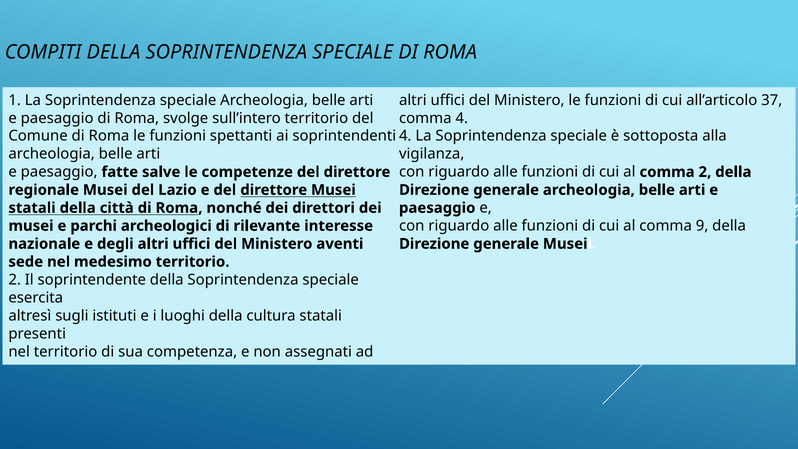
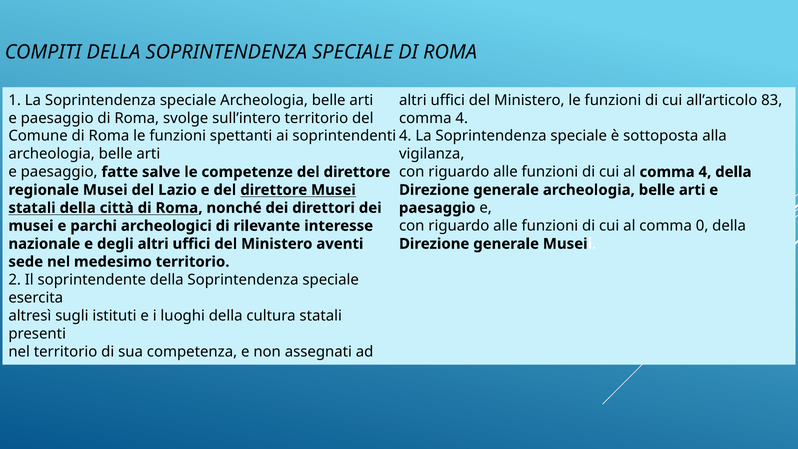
37: 37 -> 83 (772, 100)
al comma 2: 2 -> 4 (705, 172)
9: 9 -> 0 (702, 226)
